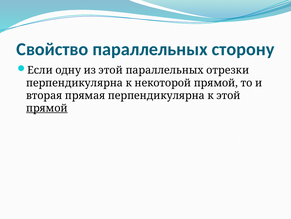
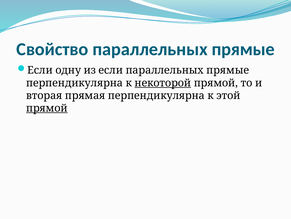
Свойство параллельных сторону: сторону -> прямые (243, 49)
из этой: этой -> если (111, 70)
отрезки: отрезки -> прямые (228, 70)
некоторой underline: none -> present (163, 83)
